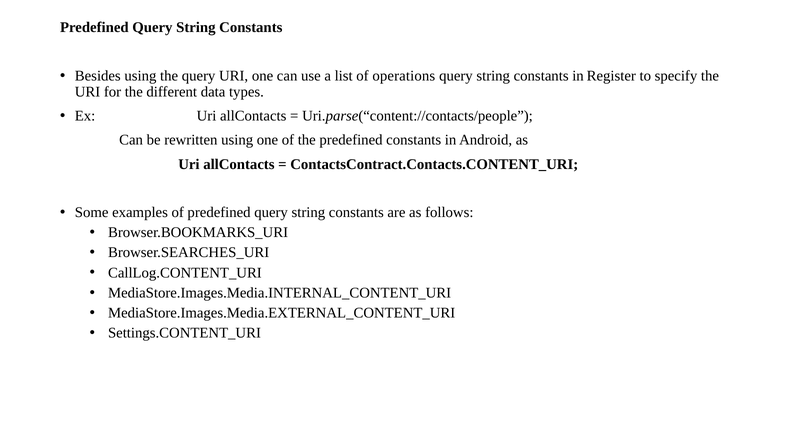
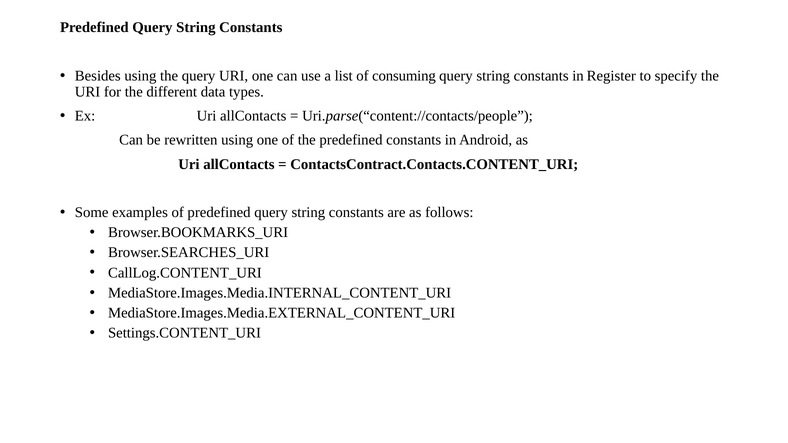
operations: operations -> consuming (404, 76)
